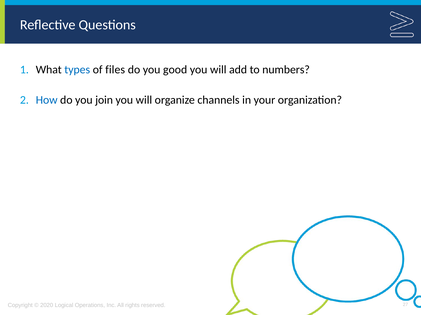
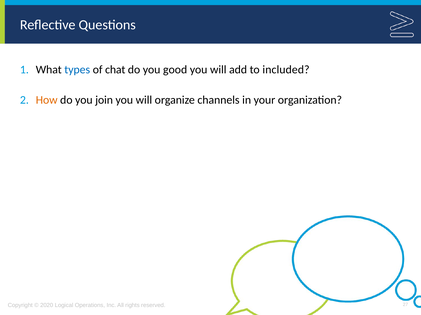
files: files -> chat (115, 70)
numbers: numbers -> included (286, 70)
How colour: blue -> orange (47, 100)
